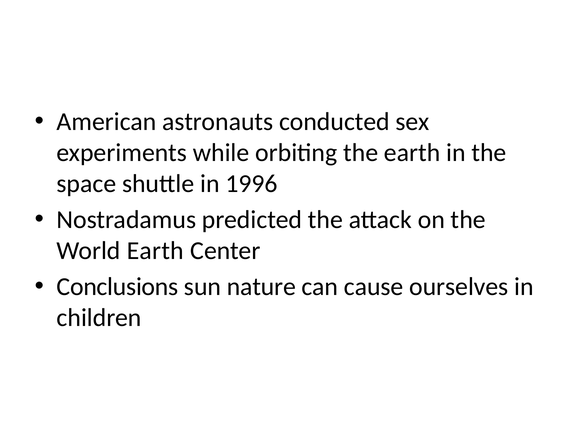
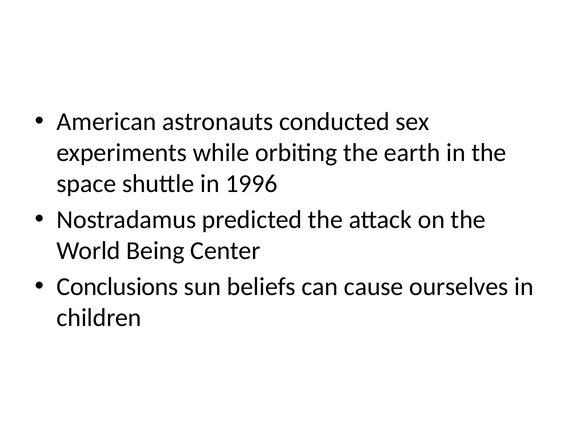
World Earth: Earth -> Being (155, 251)
nature: nature -> beliefs (261, 287)
